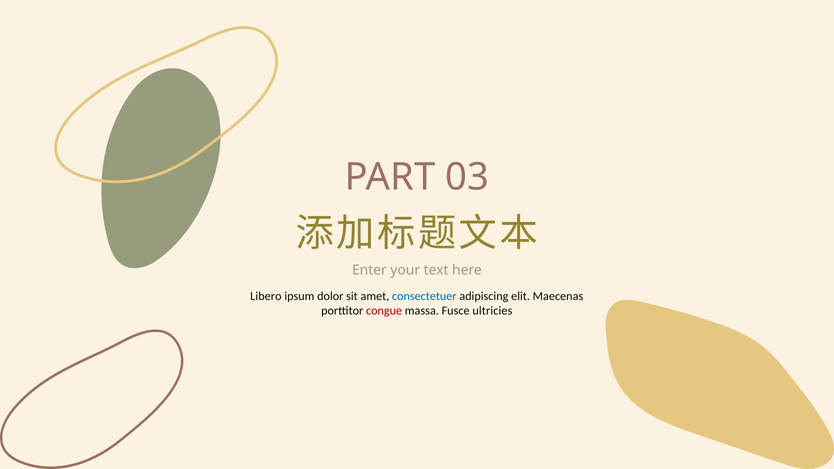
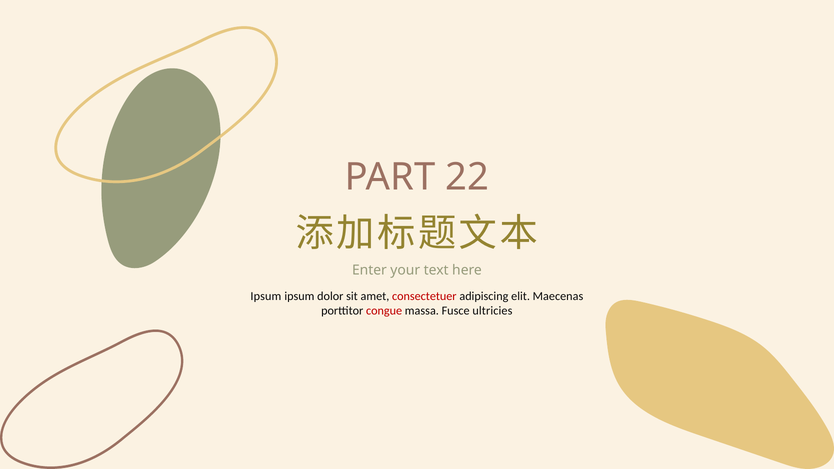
03: 03 -> 22 (467, 177)
Libero: Libero -> Ipsum (266, 296)
consectetuer colour: blue -> red (424, 296)
